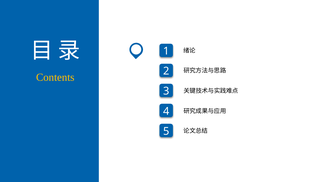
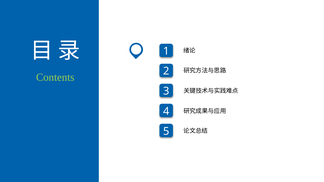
Contents colour: yellow -> light green (55, 77)
